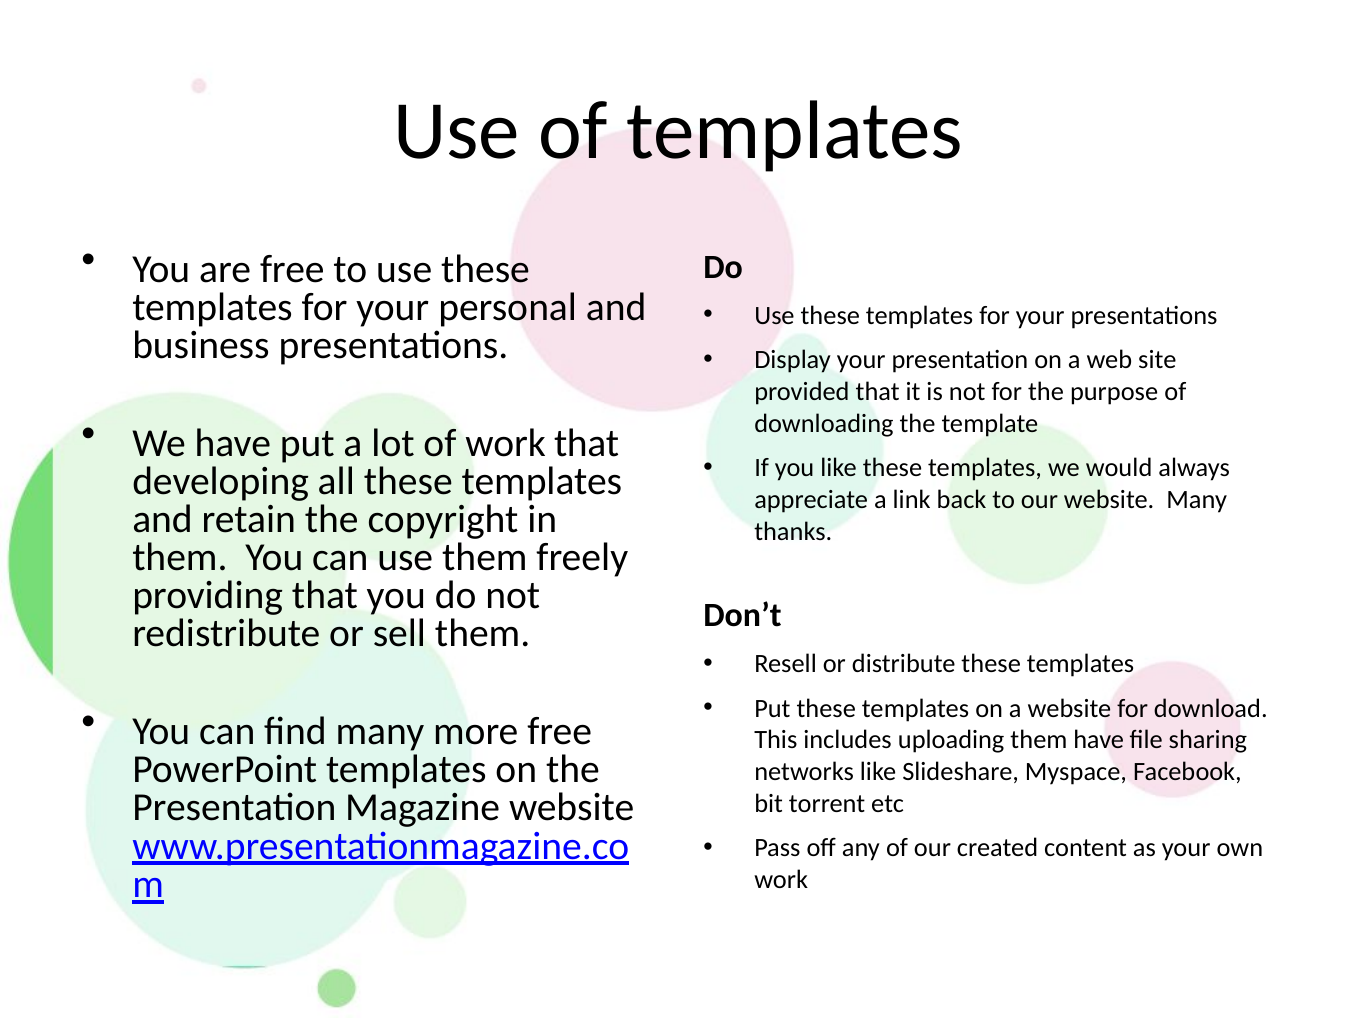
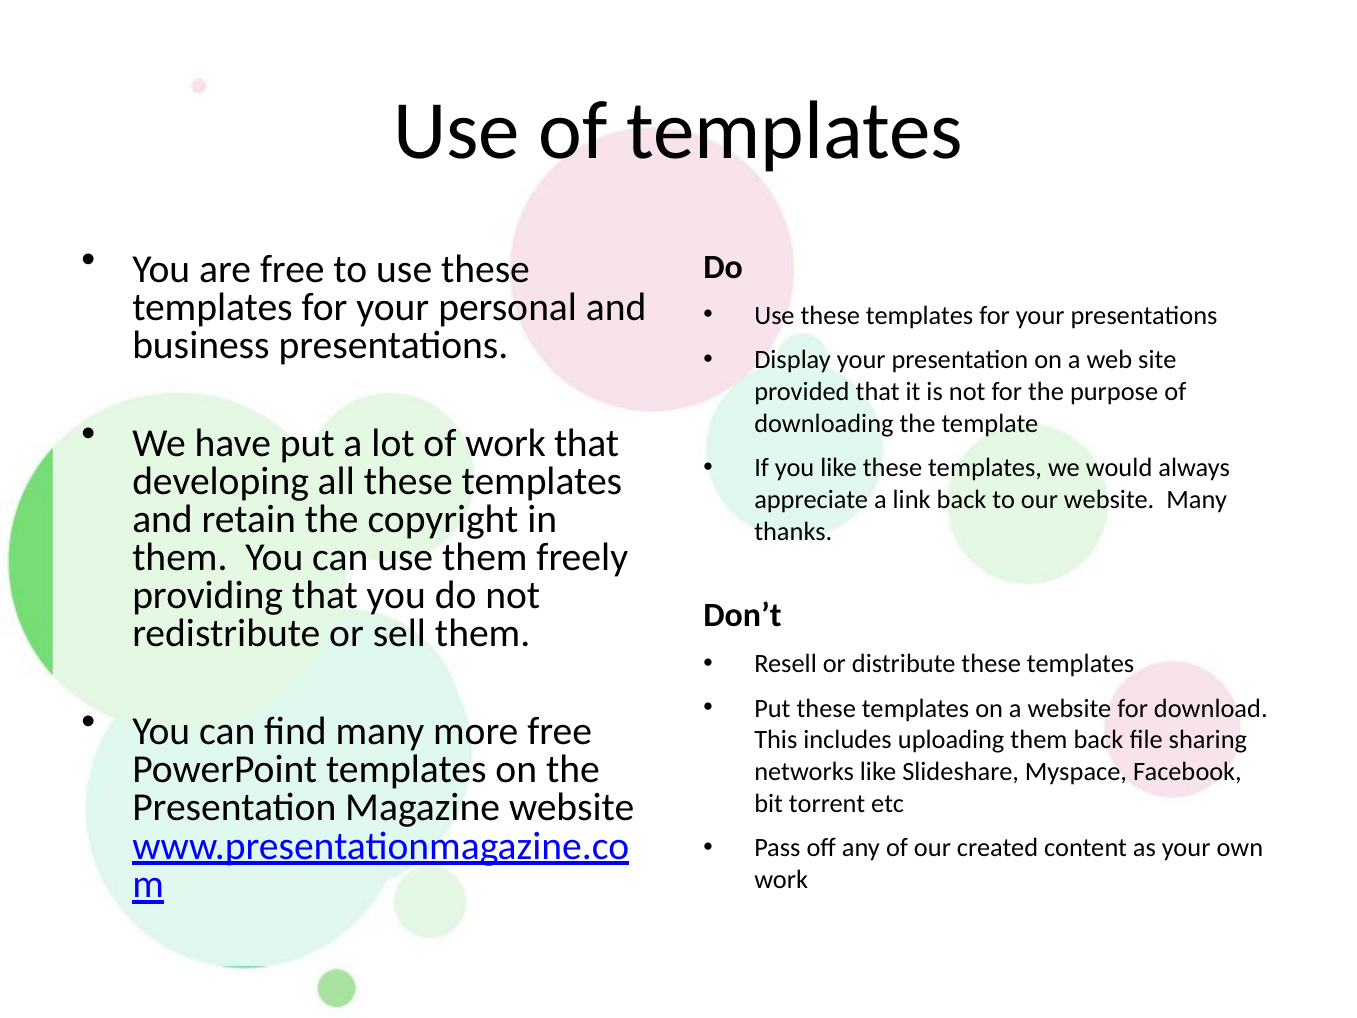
them have: have -> back (1098, 740)
